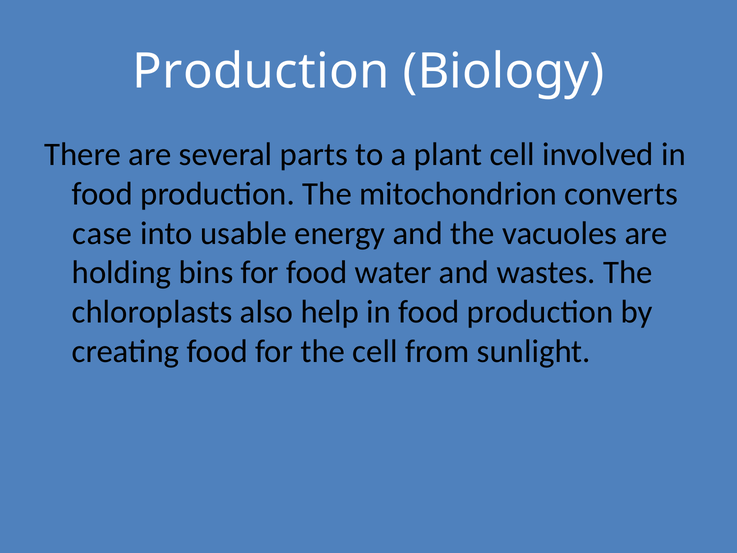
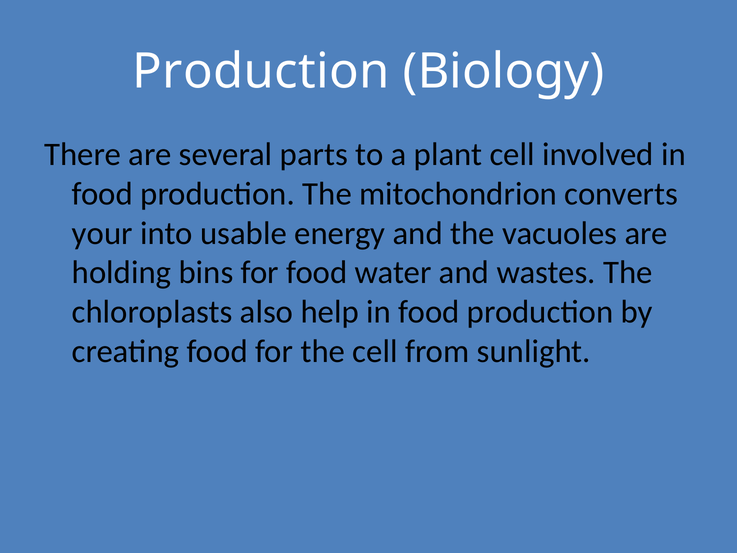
case: case -> your (102, 233)
